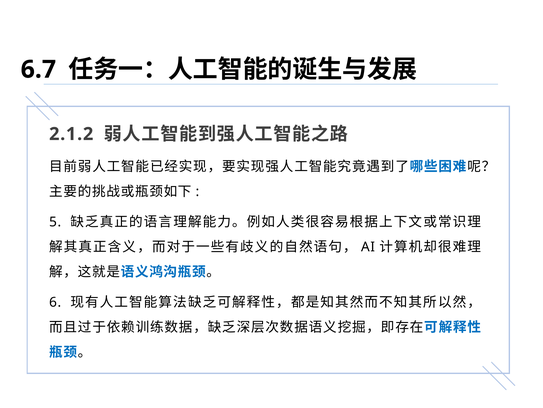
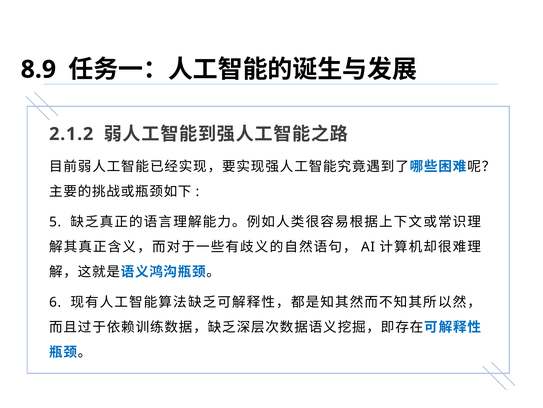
6.7: 6.7 -> 8.9 (38, 69)
